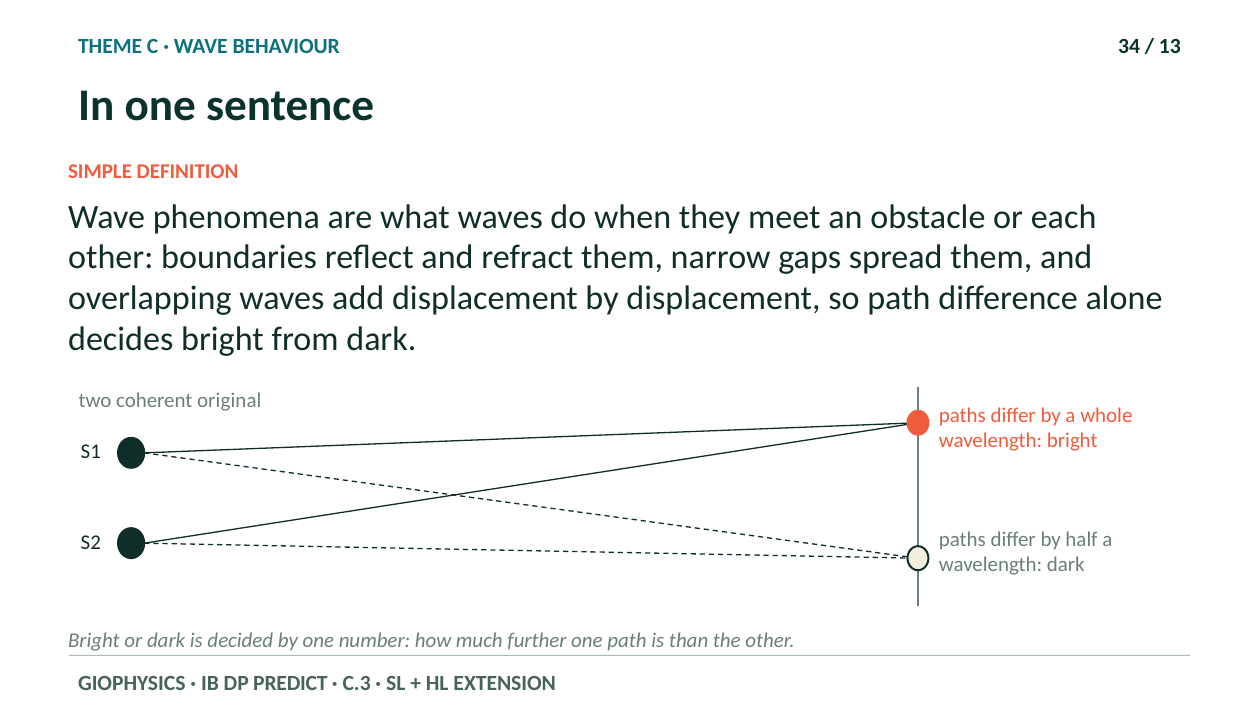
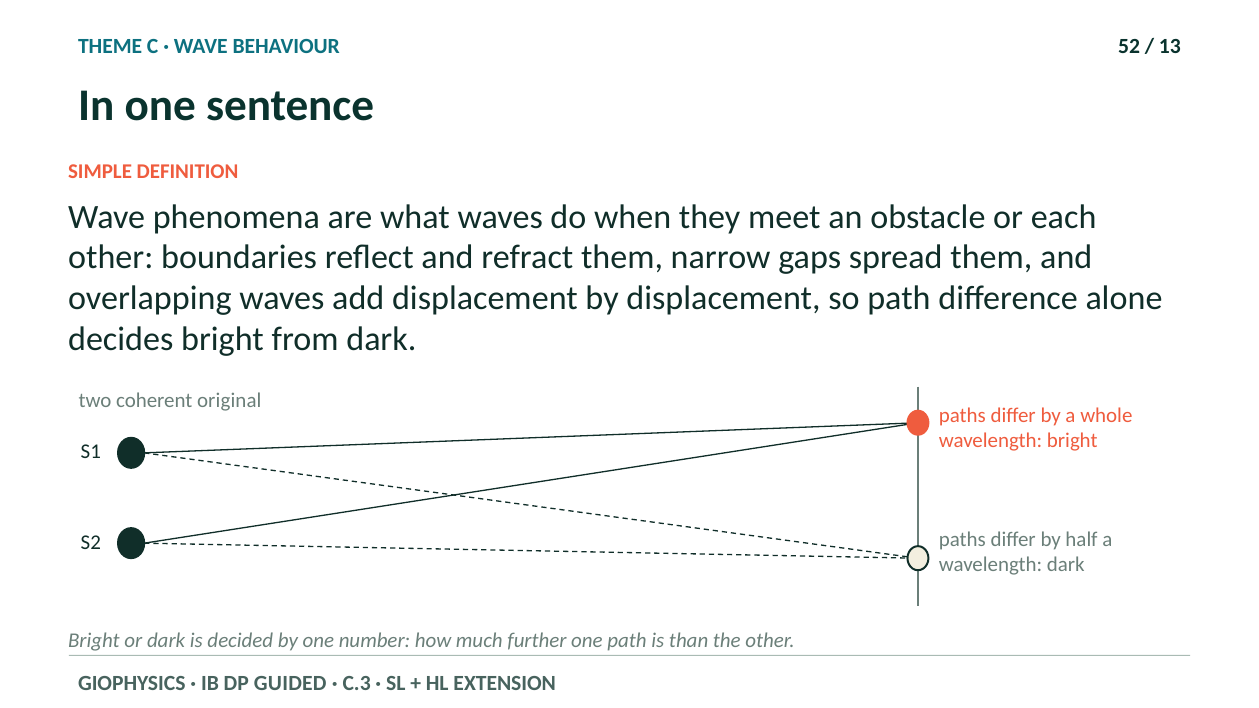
34: 34 -> 52 (1129, 47)
PREDICT: PREDICT -> GUIDED (290, 683)
